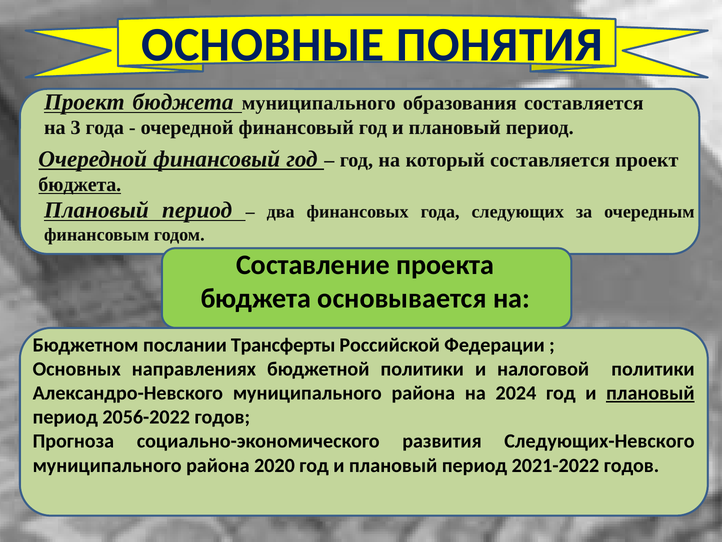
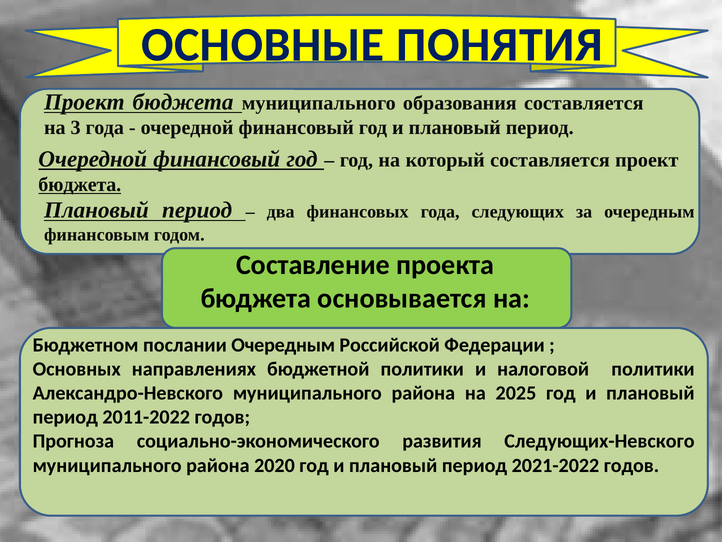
послании Трансферты: Трансферты -> Очередным (283, 345)
2024: 2024 -> 2025 (516, 393)
плановый underline: present -> none (650, 393)
2056-2022: 2056-2022 -> 2011-2022 (146, 417)
